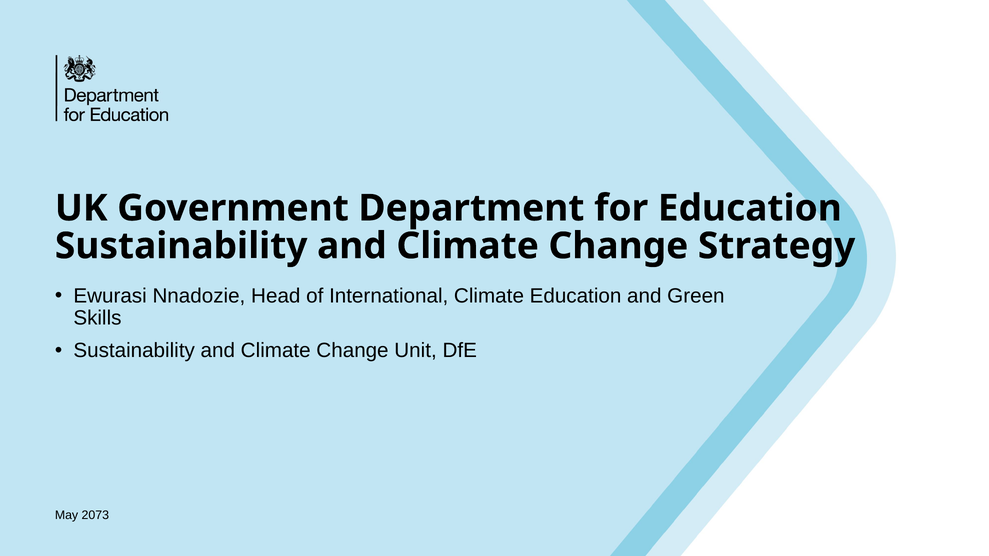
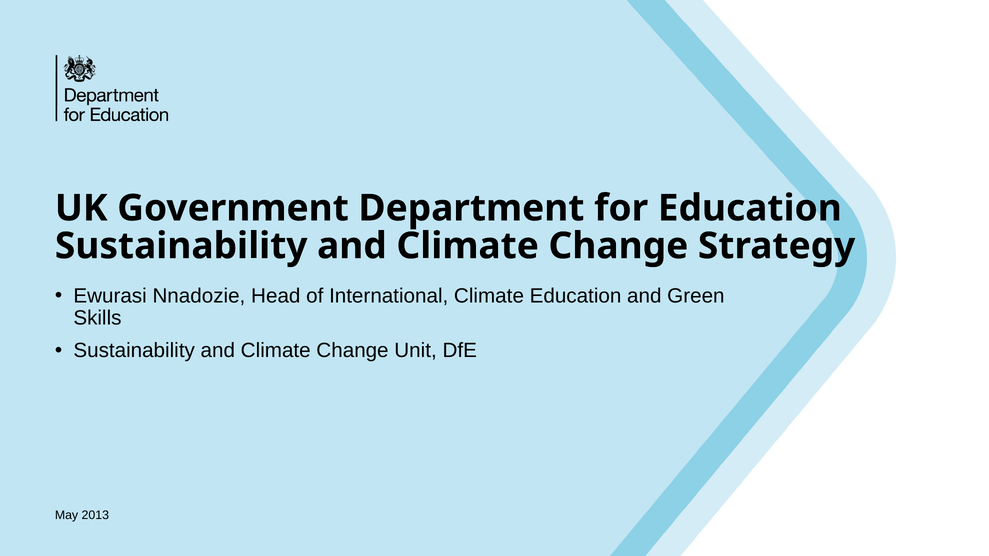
2073: 2073 -> 2013 (95, 516)
